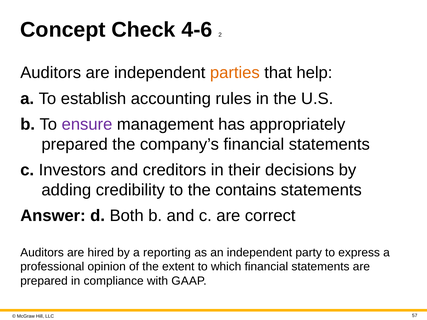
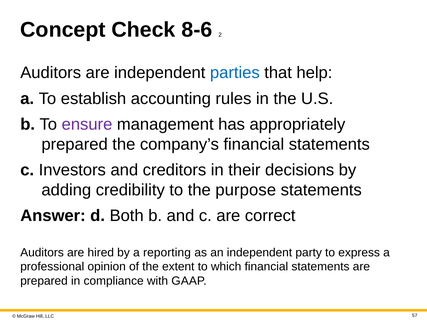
4-6: 4-6 -> 8-6 (197, 30)
parties colour: orange -> blue (235, 73)
contains: contains -> purpose (246, 190)
